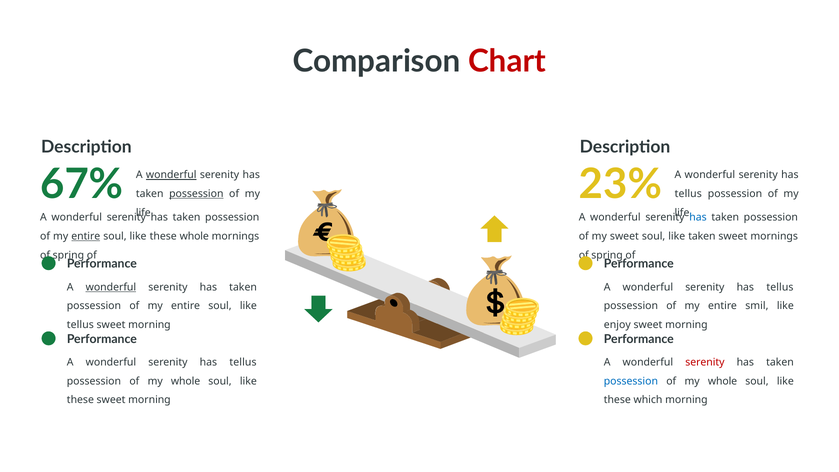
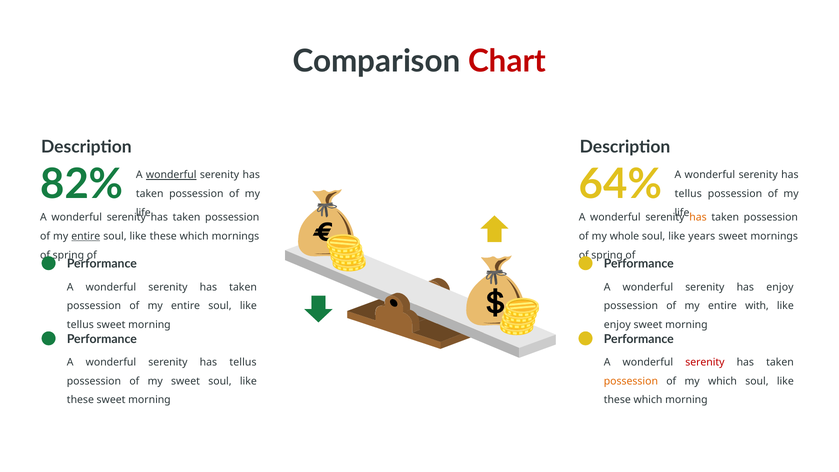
67%: 67% -> 82% (82, 184)
23%: 23% -> 64% (620, 184)
possession underline: present -> none (196, 194)
has colour: blue -> orange (698, 217)
whole: whole -> which (194, 236)
my sweet: sweet -> whole (624, 236)
like taken: taken -> years (702, 236)
wonderful underline: present -> none (111, 287)
tellus: tellus -> enjoy (780, 287)
smil: smil -> with (757, 306)
whole: whole -> sweet (186, 381)
possession colour: blue -> orange (631, 381)
whole: whole -> which (722, 381)
